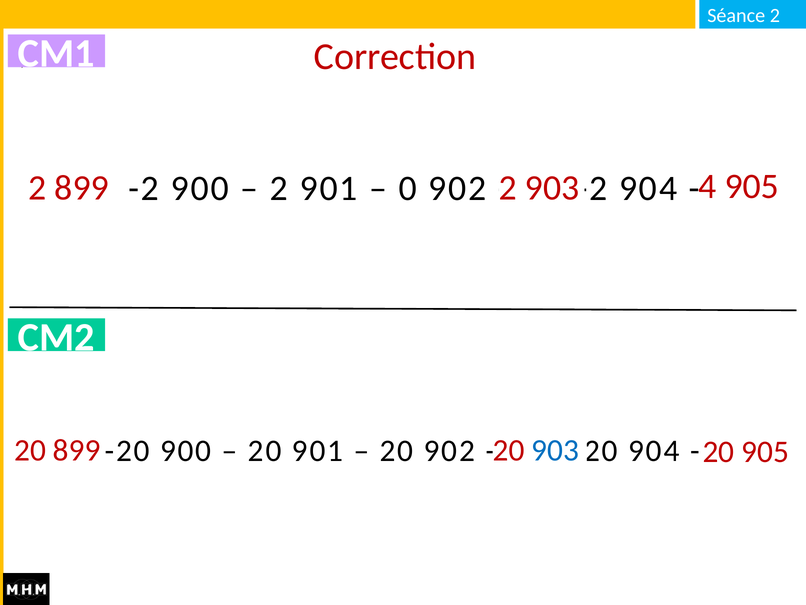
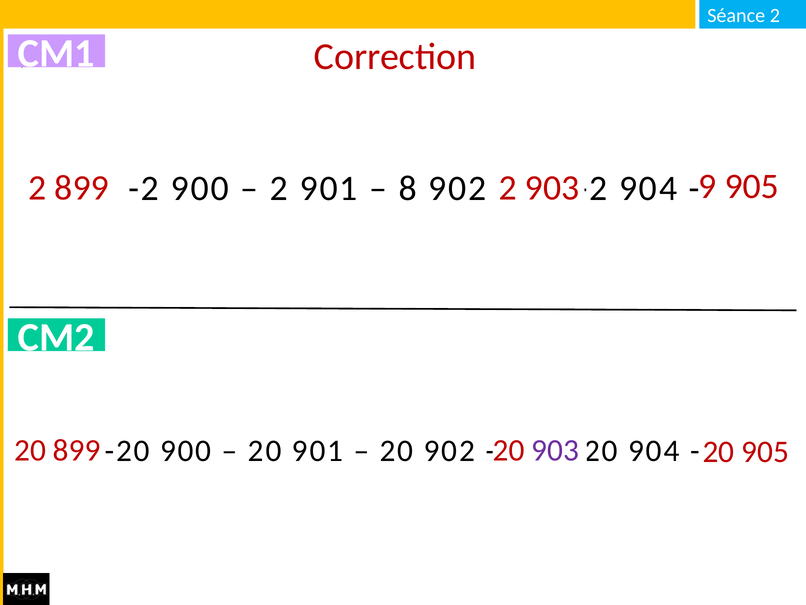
4: 4 -> 9 (707, 186)
0: 0 -> 8 (408, 188)
903 colour: blue -> purple (555, 450)
